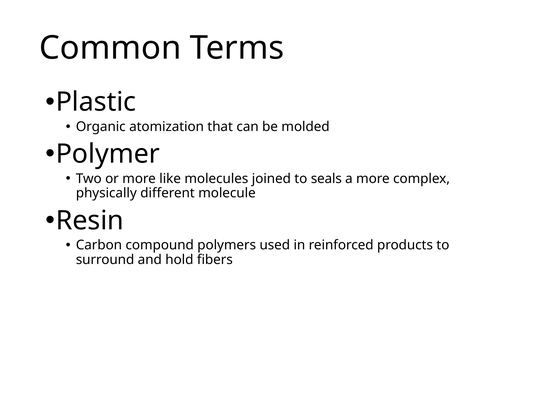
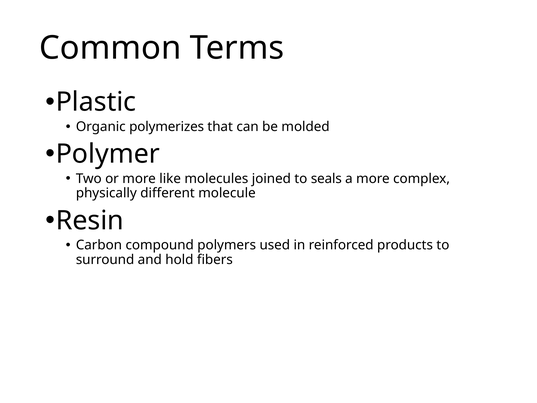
atomization: atomization -> polymerizes (167, 127)
